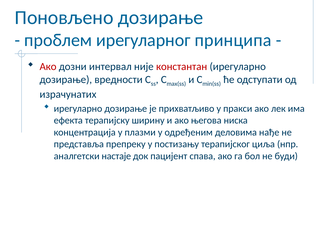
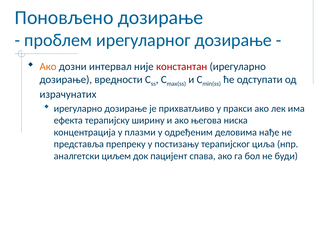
ирегуларног принципа: принципа -> дозирање (233, 40)
Ако colour: red -> orange (48, 67)
настаје: настаје -> циљем (116, 156)
